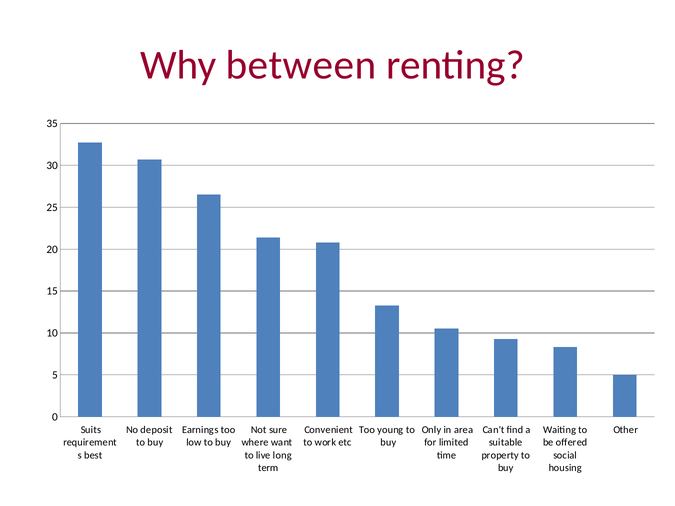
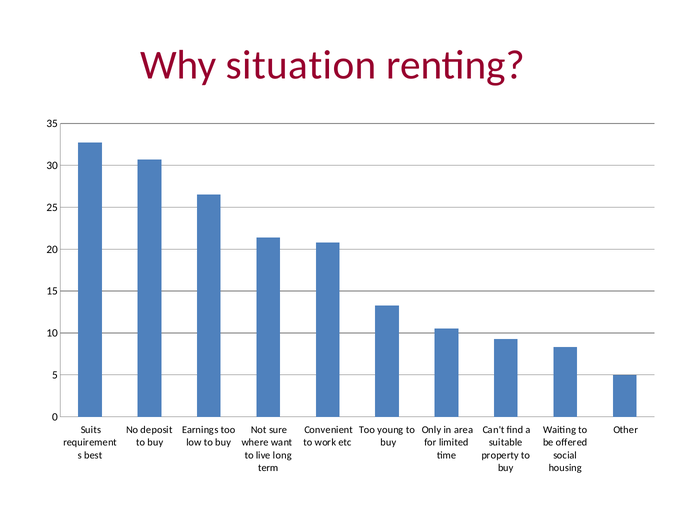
between: between -> situation (301, 65)
